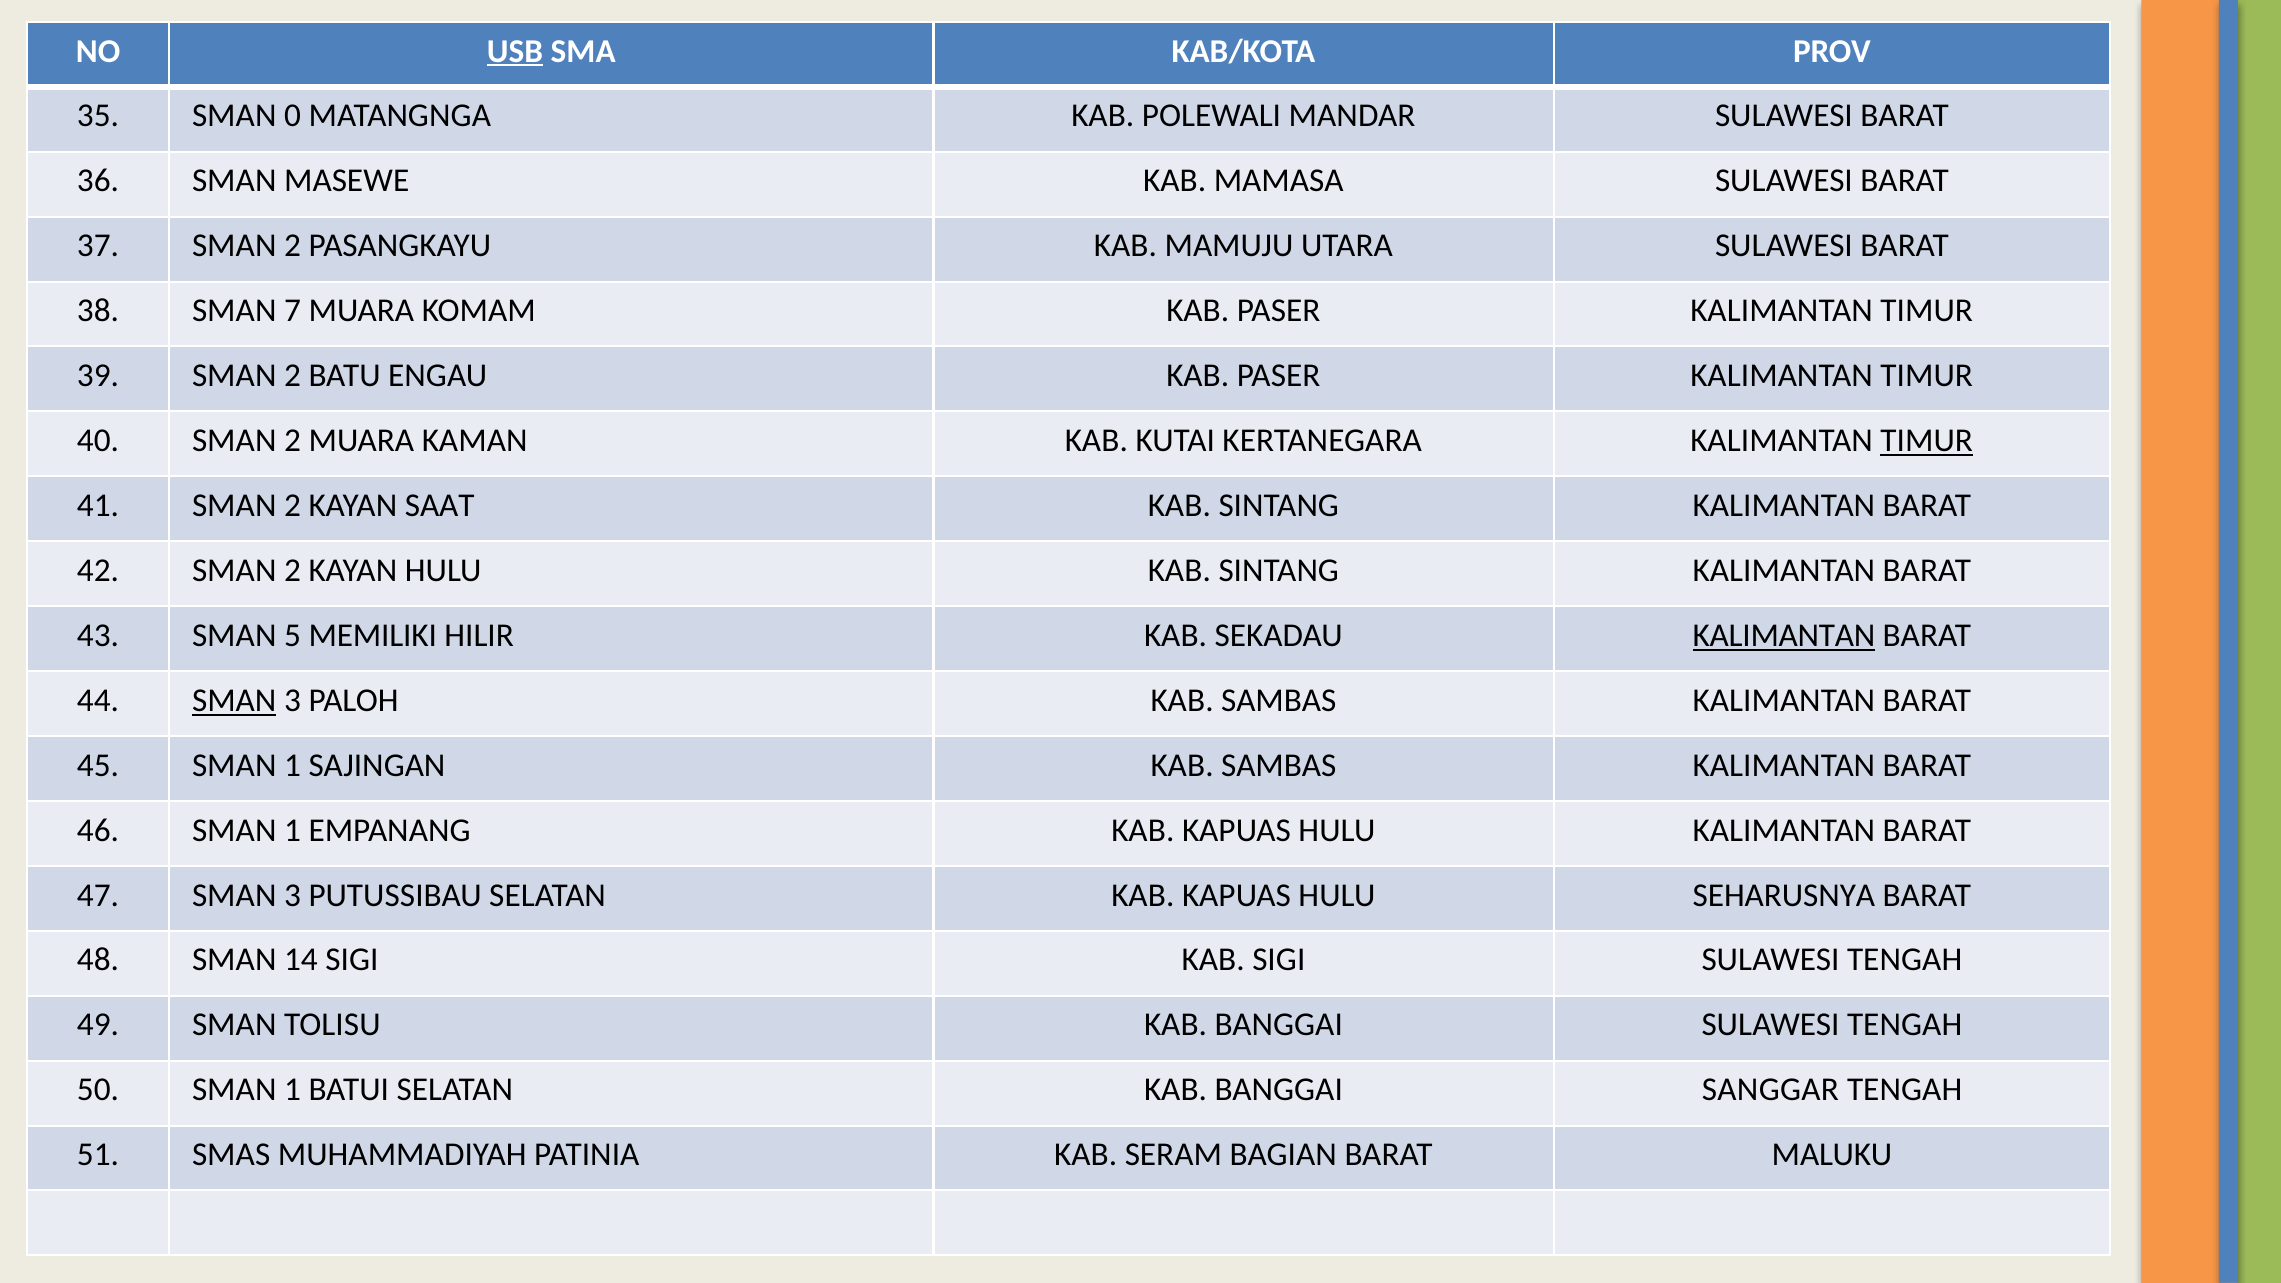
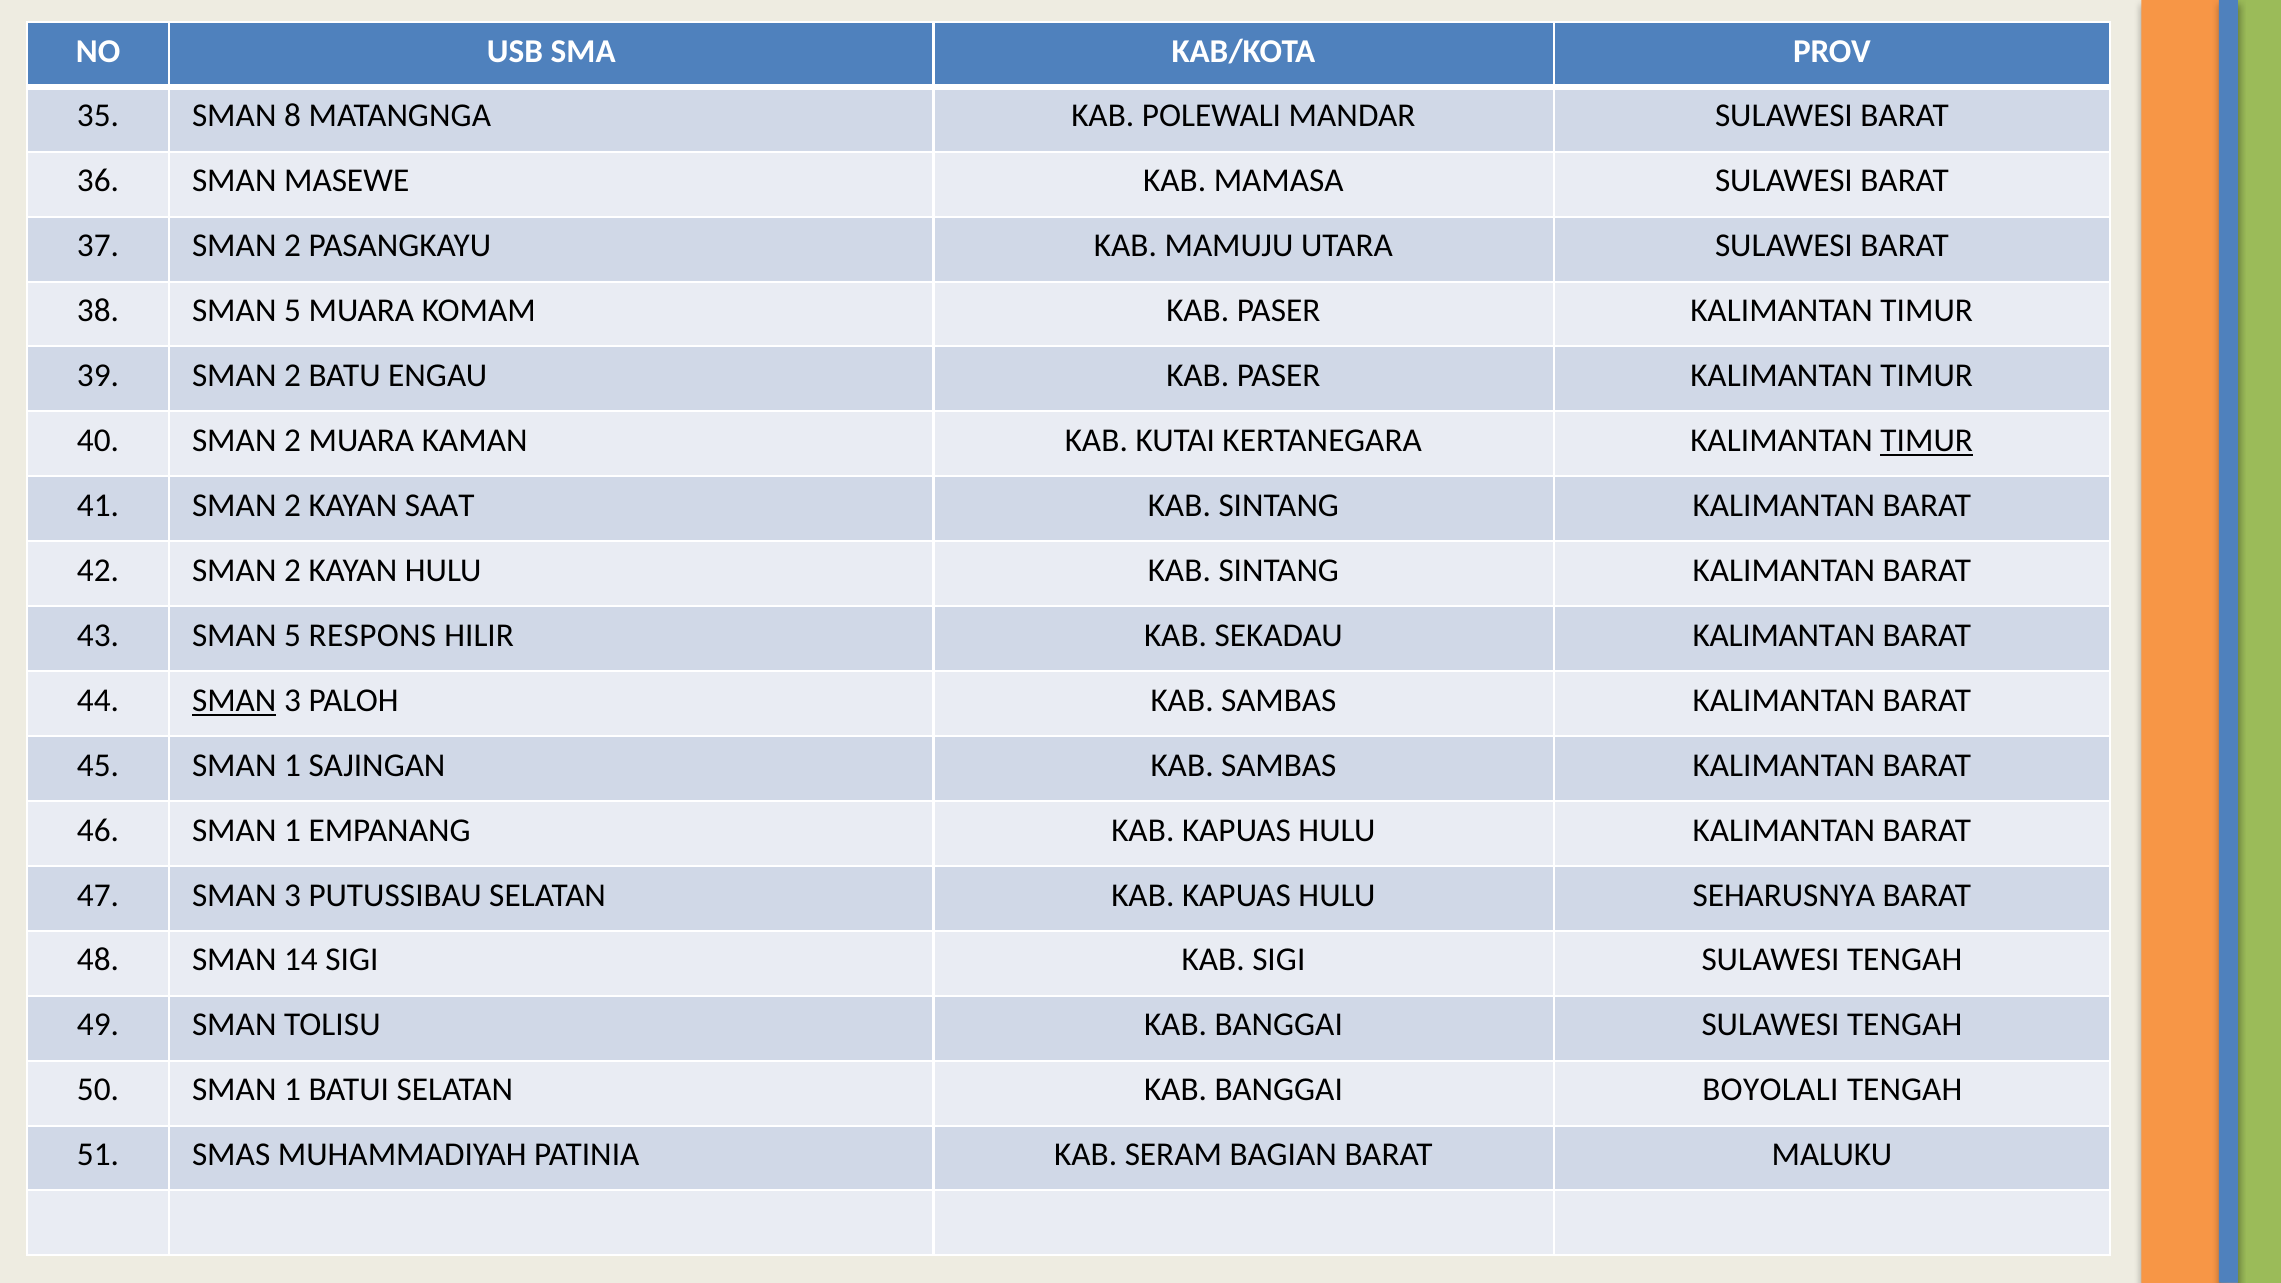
USB underline: present -> none (515, 51)
0: 0 -> 8 (292, 116)
38 SMAN 7: 7 -> 5 (292, 311)
MEMILIKI: MEMILIKI -> RESPONS (372, 635)
KALIMANTAN underline: present -> none (1784, 635)
SANGGAR: SANGGAR -> BOYOLALI (1770, 1090)
